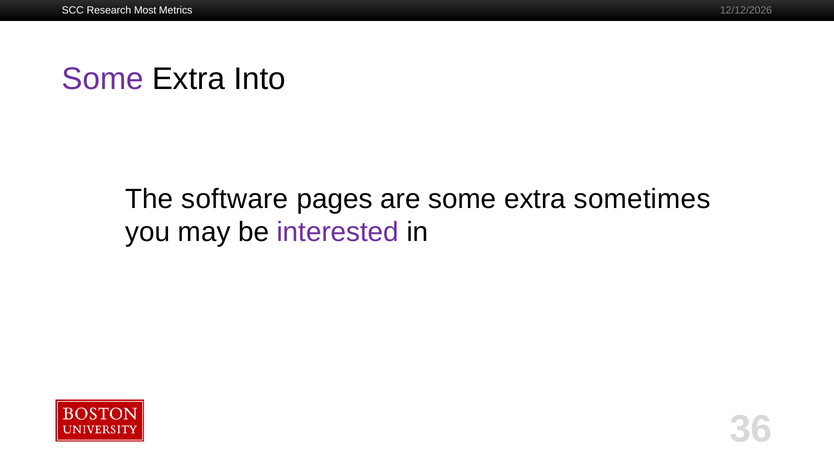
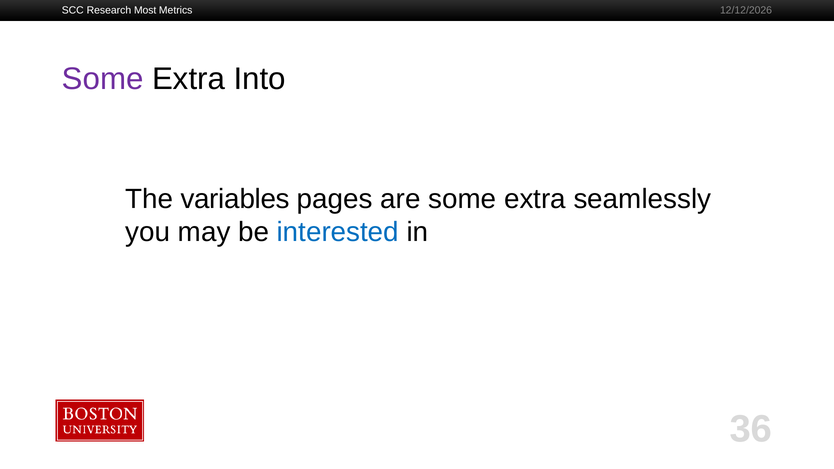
software: software -> variables (235, 199)
sometimes: sometimes -> seamlessly (642, 199)
interested colour: purple -> blue (338, 232)
